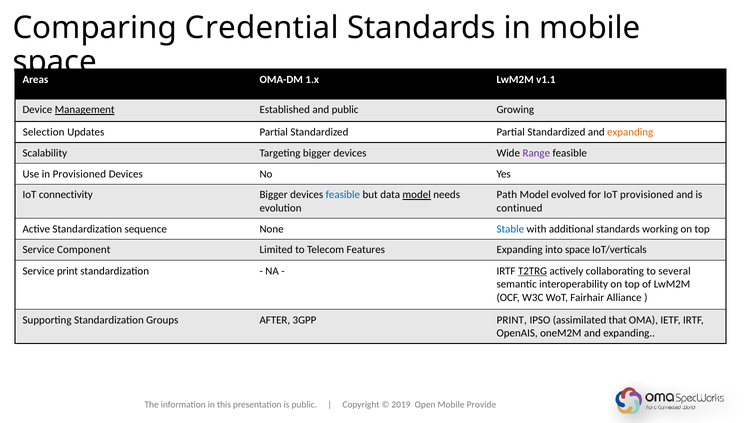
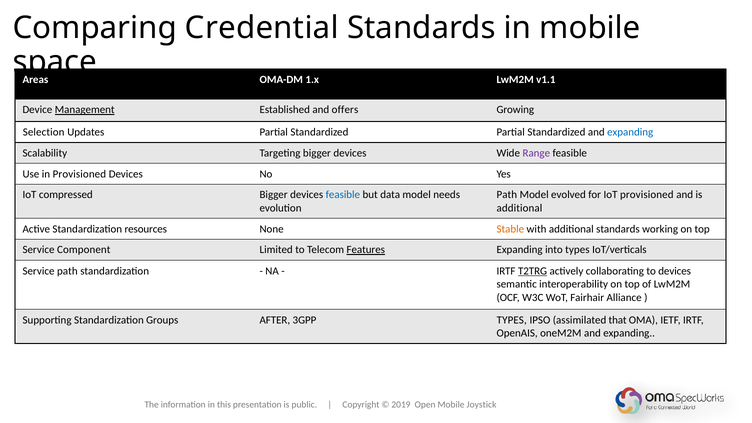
and public: public -> offers (345, 110)
expanding colour: orange -> blue (630, 132)
connectivity: connectivity -> compressed (66, 195)
model underline: present -> none (417, 195)
continued: continued -> additional (519, 208)
sequence: sequence -> resources (146, 229)
Stable colour: blue -> orange (510, 229)
Features underline: none -> present (366, 250)
into space: space -> types (577, 250)
Service print: print -> path (67, 271)
to several: several -> devices (675, 271)
3GPP PRINT: PRINT -> TYPES (512, 320)
Provide: Provide -> Joystick (481, 405)
